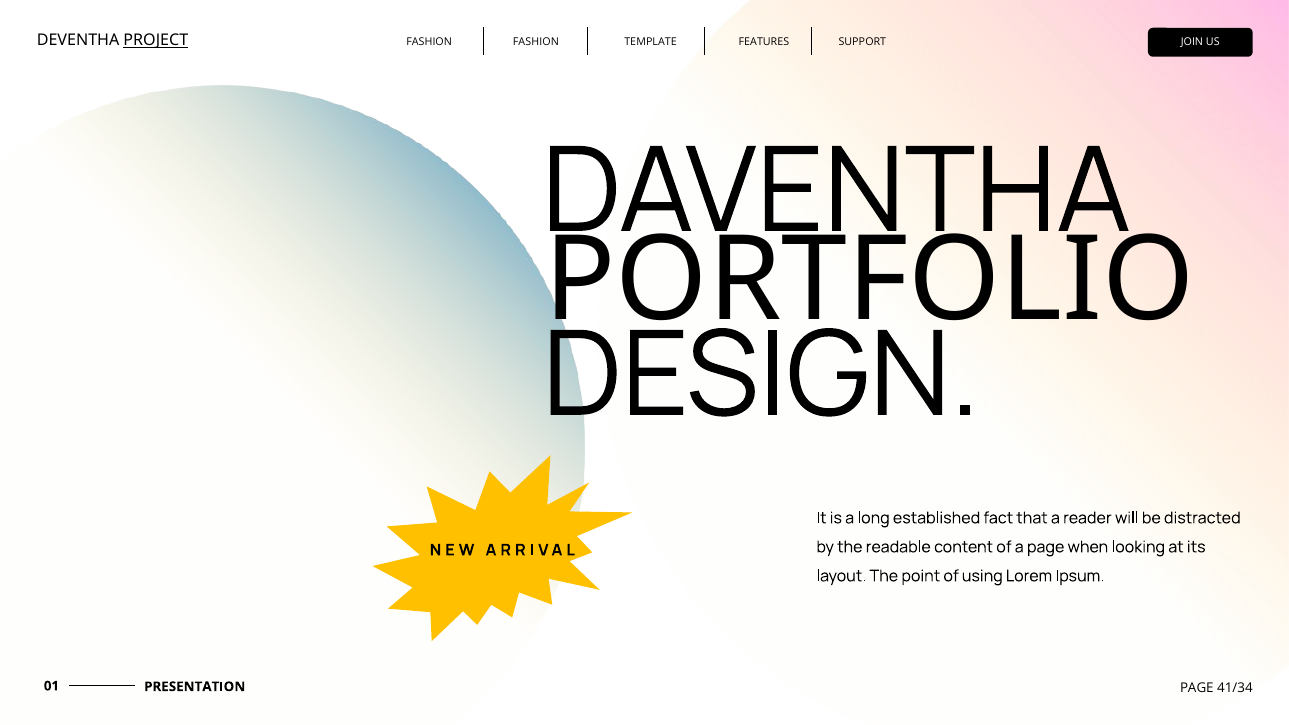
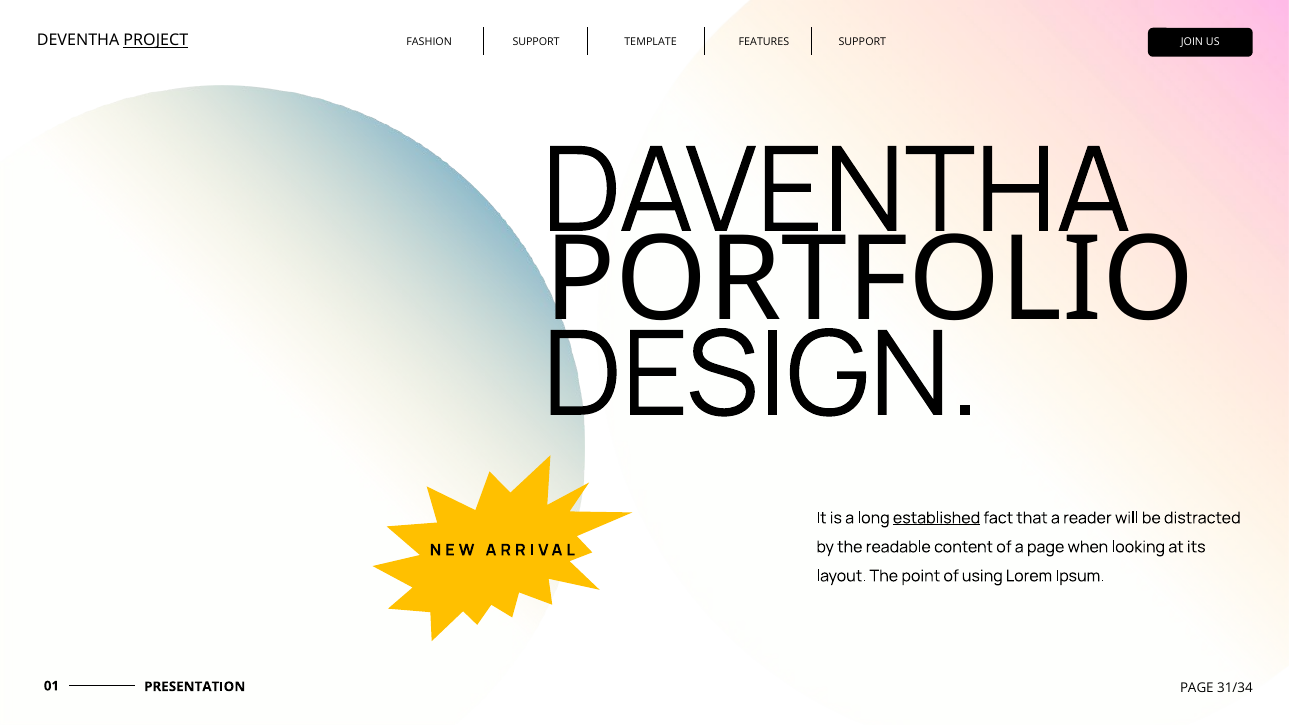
FASHION FASHION: FASHION -> SUPPORT (536, 42)
established underline: none -> present (937, 518)
41/34: 41/34 -> 31/34 (1235, 688)
